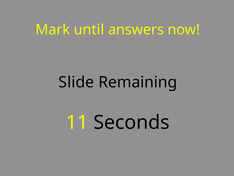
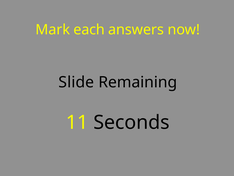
until: until -> each (89, 30)
